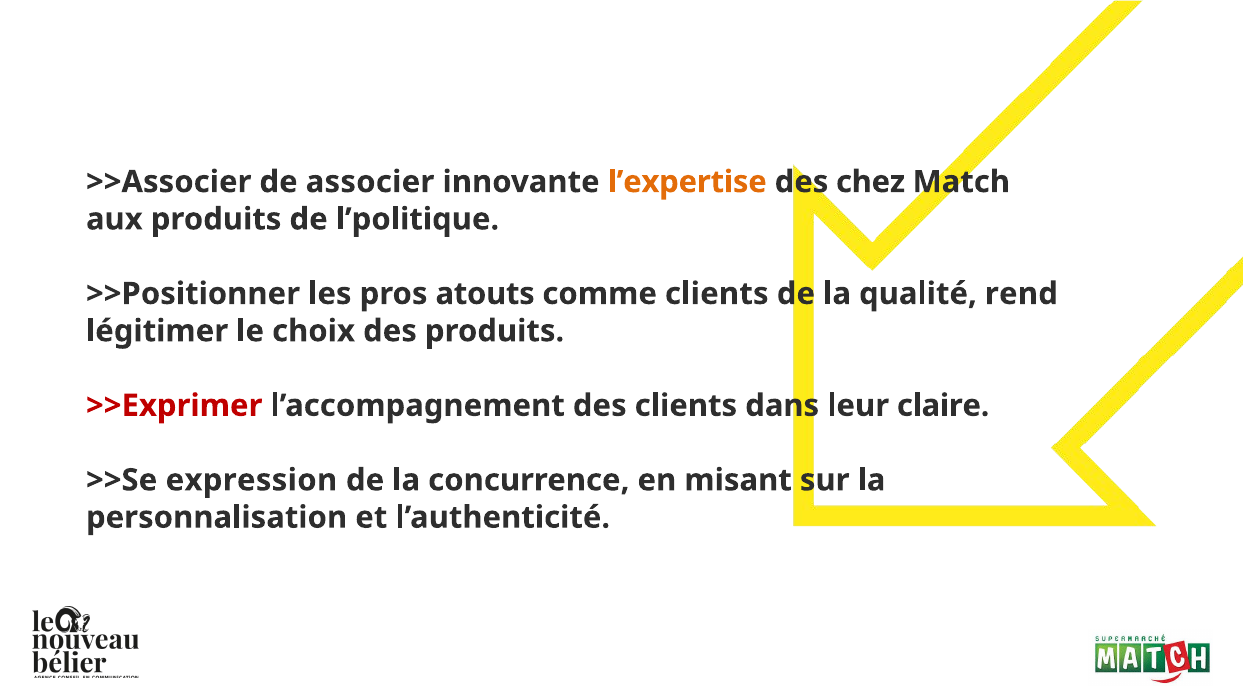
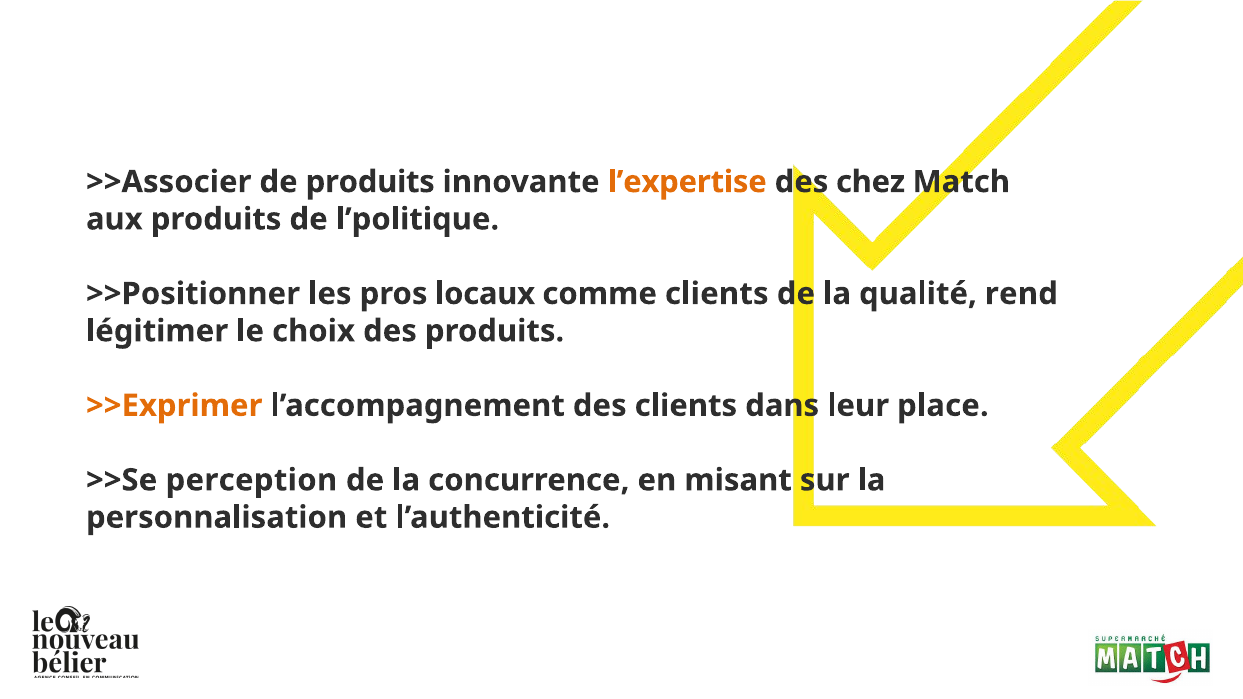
de associer: associer -> produits (370, 182)
atouts: atouts -> locaux (485, 294)
>>Exprimer colour: red -> orange (174, 406)
claire: claire -> place (943, 406)
expression: expression -> perception (251, 480)
